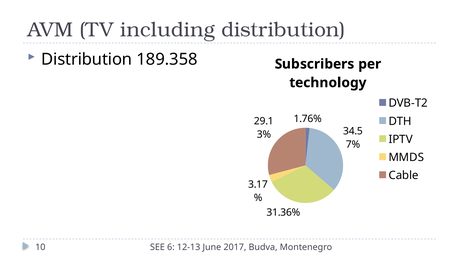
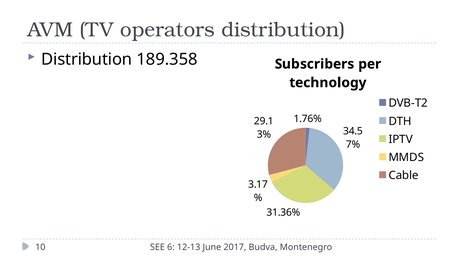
including: including -> operators (168, 30)
